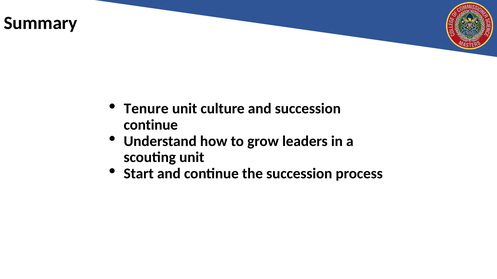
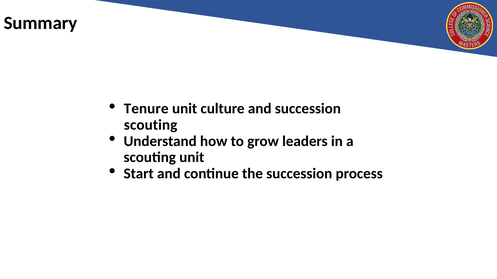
continue: continue -> scouting (151, 125)
